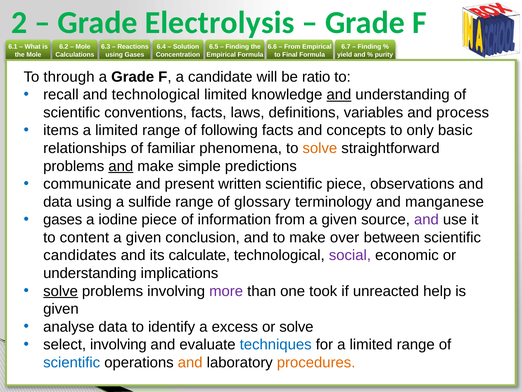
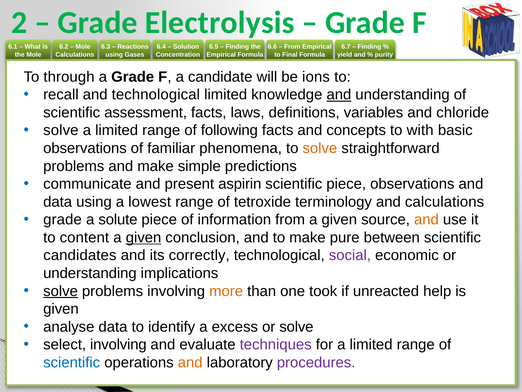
ratio: ratio -> ions (316, 77)
conventions: conventions -> assessment (146, 112)
process: process -> chloride (463, 112)
items: items -> solve (61, 130)
only: only -> with (420, 130)
relationships: relationships -> observations (85, 148)
and underline: present -> none (121, 166)
written: written -> aspirin (240, 184)
sulfide: sulfide -> lowest (150, 202)
glossary: glossary -> tetroxide (262, 202)
and manganese: manganese -> calculations (445, 202)
gases: gases -> grade (63, 219)
iodine: iodine -> solute (118, 219)
and colour: purple -> orange (426, 219)
given underline: none -> present (144, 237)
over: over -> pure (345, 237)
calculate: calculate -> correctly (199, 255)
more colour: purple -> orange (226, 291)
techniques colour: blue -> purple (276, 344)
procedures colour: orange -> purple (316, 362)
